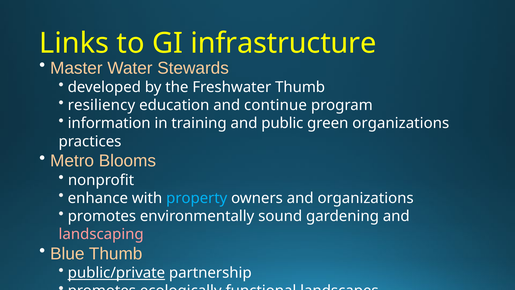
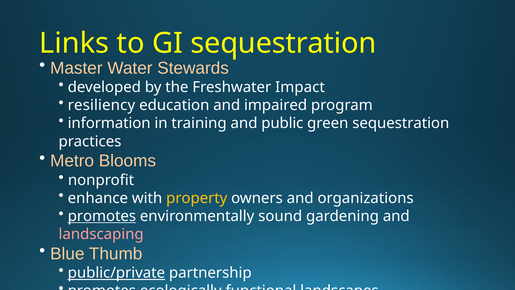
GI infrastructure: infrastructure -> sequestration (283, 43)
Freshwater Thumb: Thumb -> Impact (300, 87)
continue: continue -> impaired (276, 105)
green organizations: organizations -> sequestration (401, 123)
property colour: light blue -> yellow (197, 198)
promotes underline: none -> present (102, 216)
